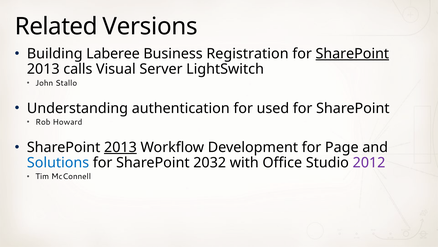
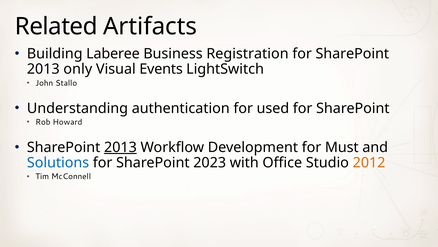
Versions: Versions -> Artifacts (150, 27)
SharePoint underline: present -> none (352, 54)
calls: calls -> only (78, 69)
Server: Server -> Events (161, 69)
Page: Page -> Must (342, 147)
2032: 2032 -> 2023 (210, 162)
2012 colour: purple -> orange (369, 162)
